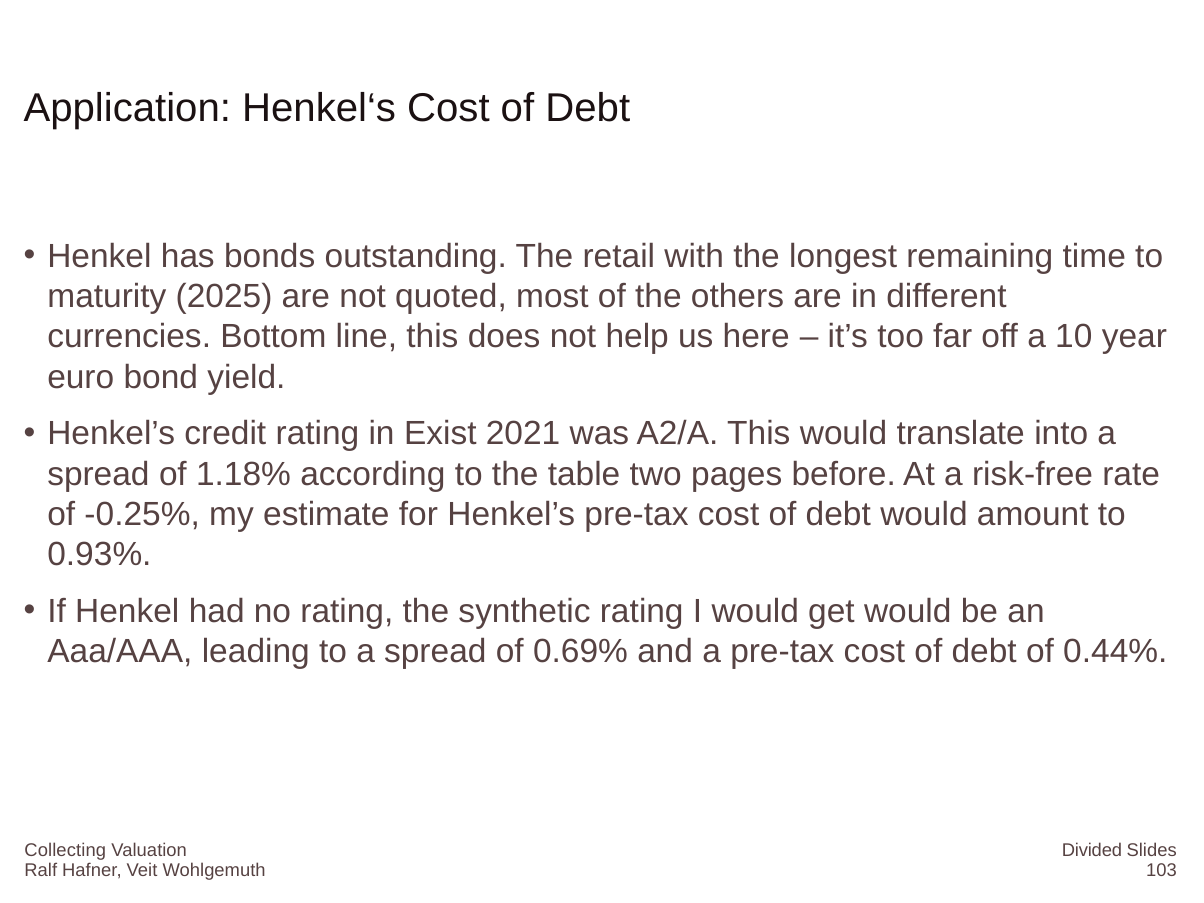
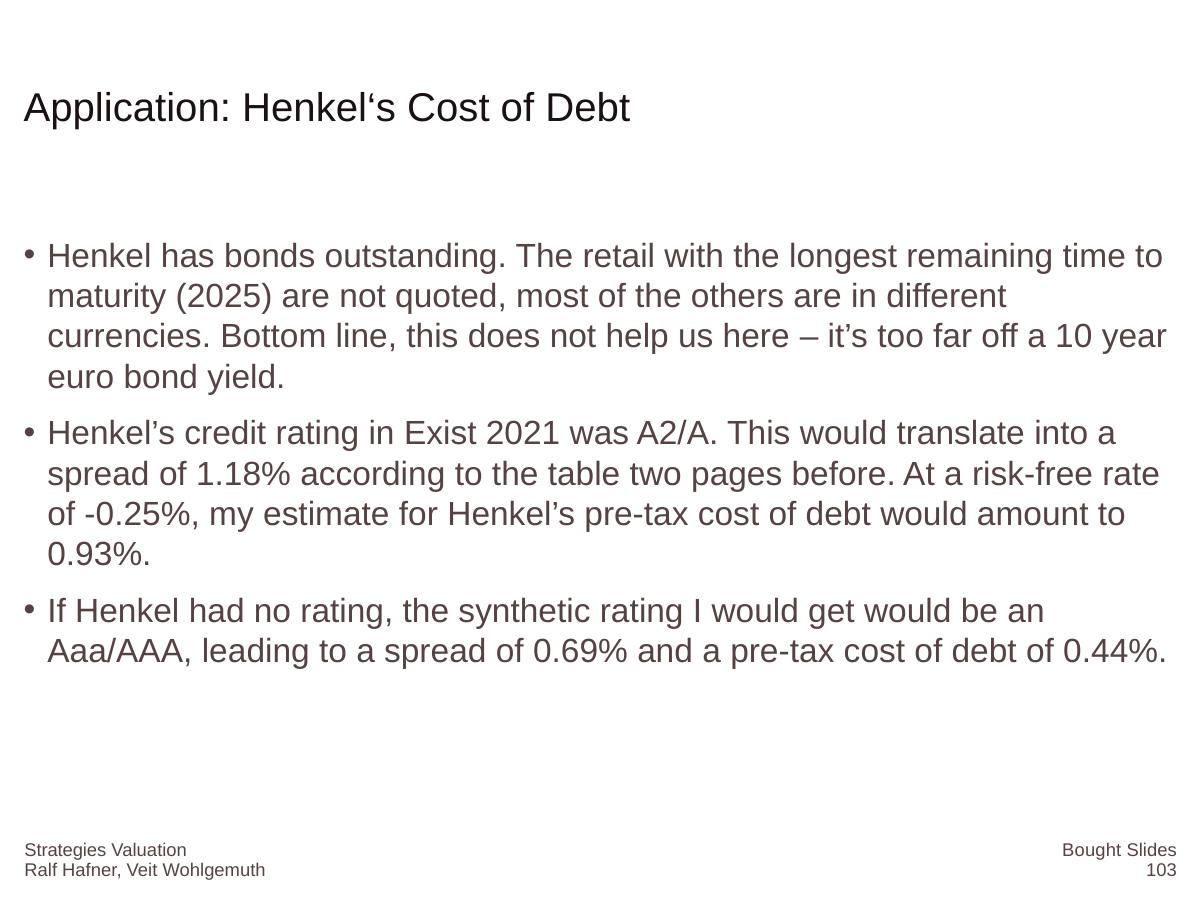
Collecting: Collecting -> Strategies (65, 851)
Divided: Divided -> Bought (1092, 851)
